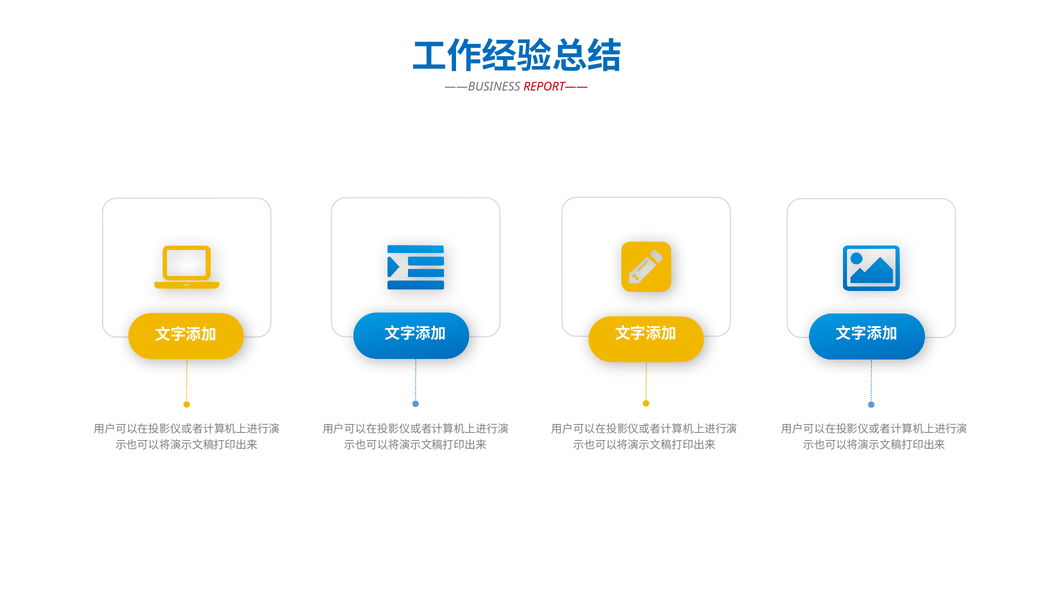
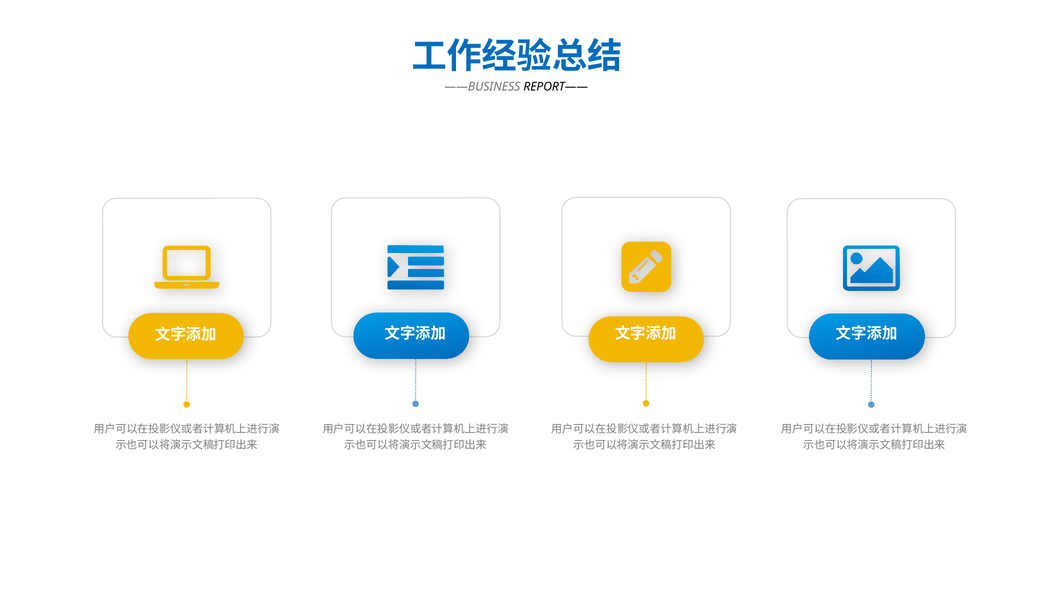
REPORT—— colour: red -> black (556, 87)
